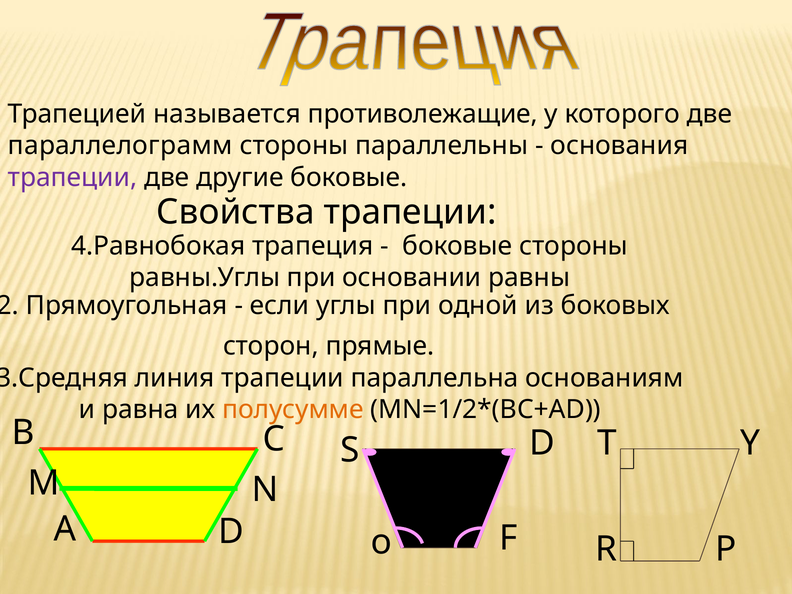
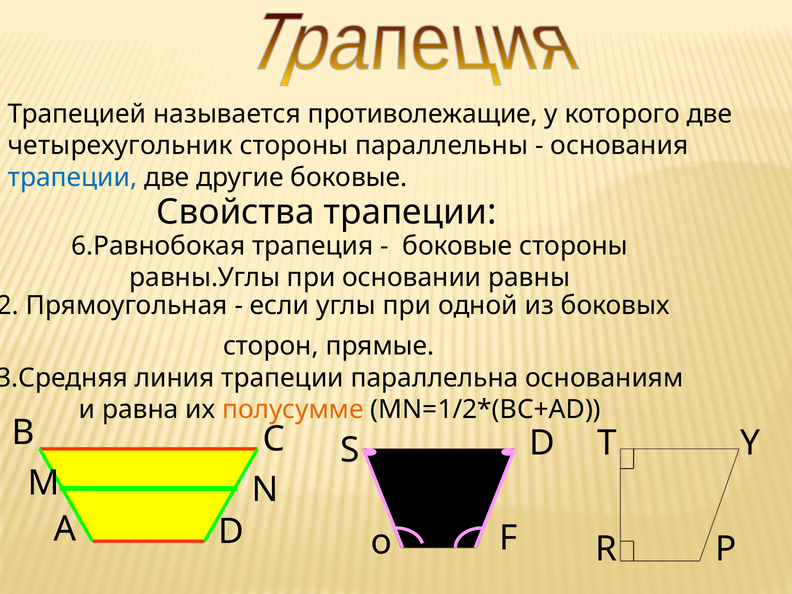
параллелограмм: параллелограмм -> четырехугольник (120, 146)
трапеции colour: purple -> blue (73, 177)
4.Равнобокая: 4.Равнобокая -> 6.Равнобокая (158, 246)
